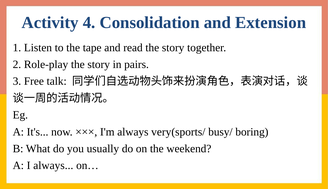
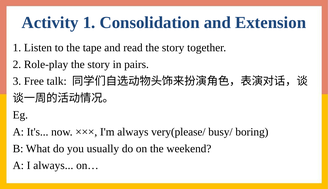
Activity 4: 4 -> 1 (89, 23)
very(sports/: very(sports/ -> very(please/ (178, 132)
